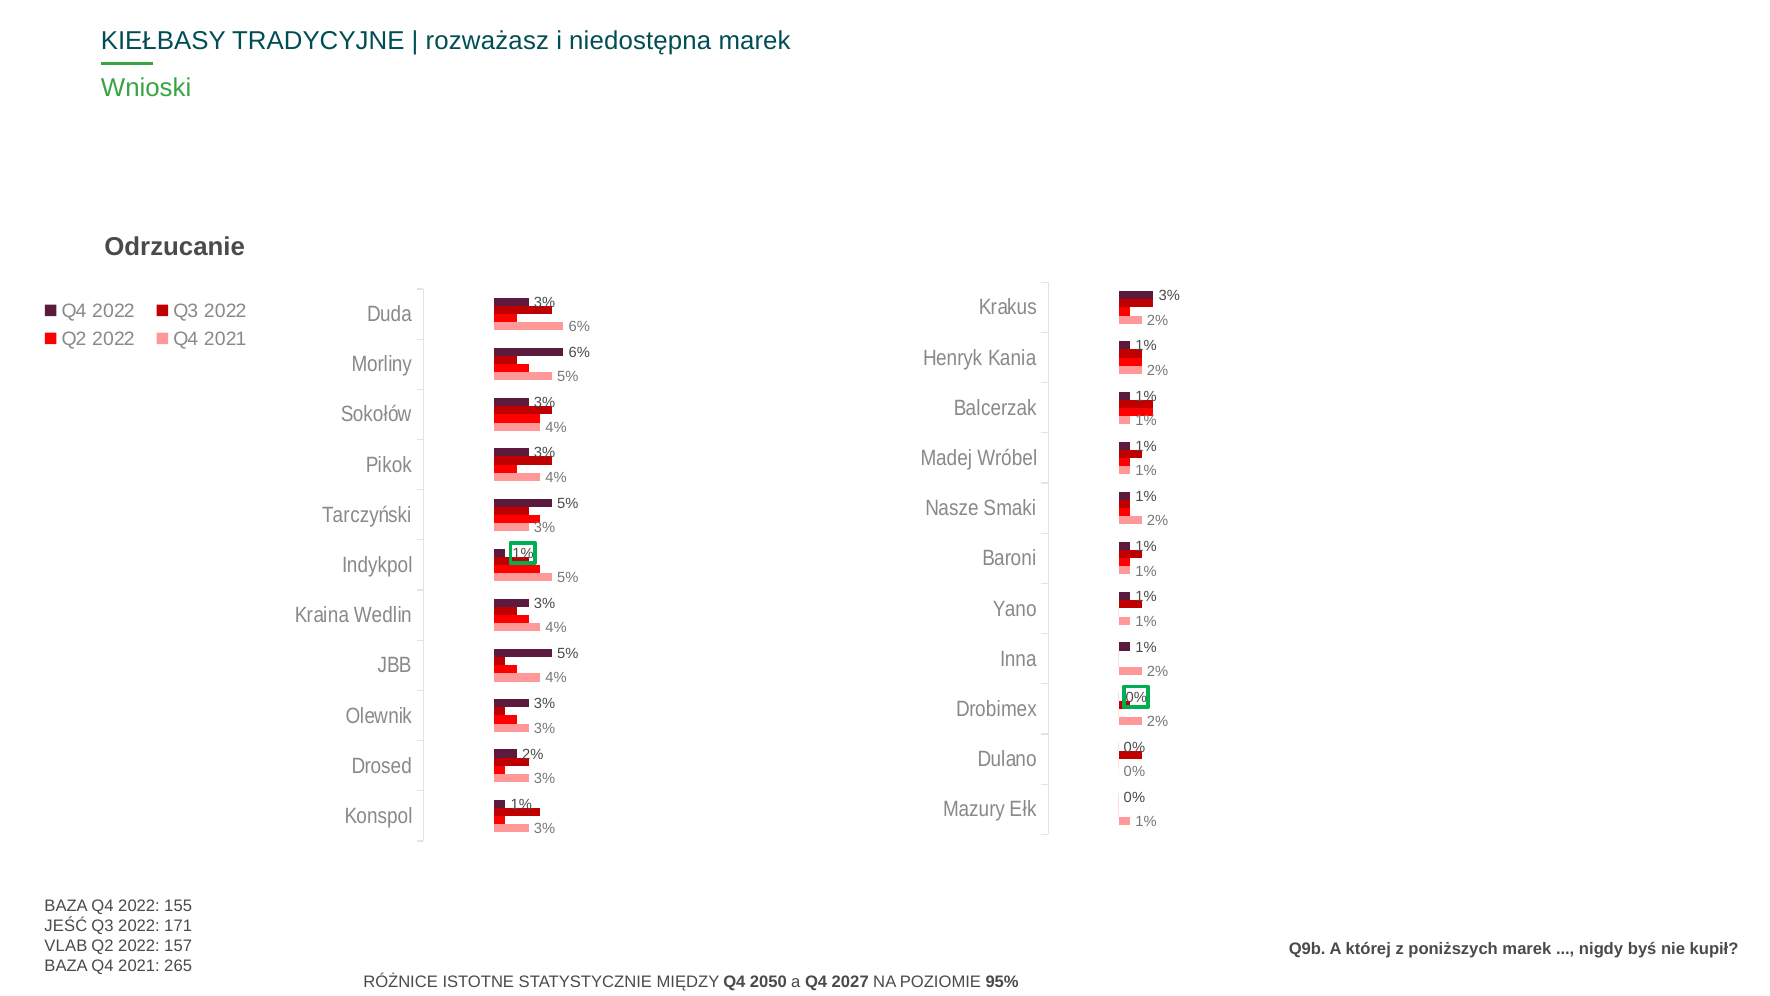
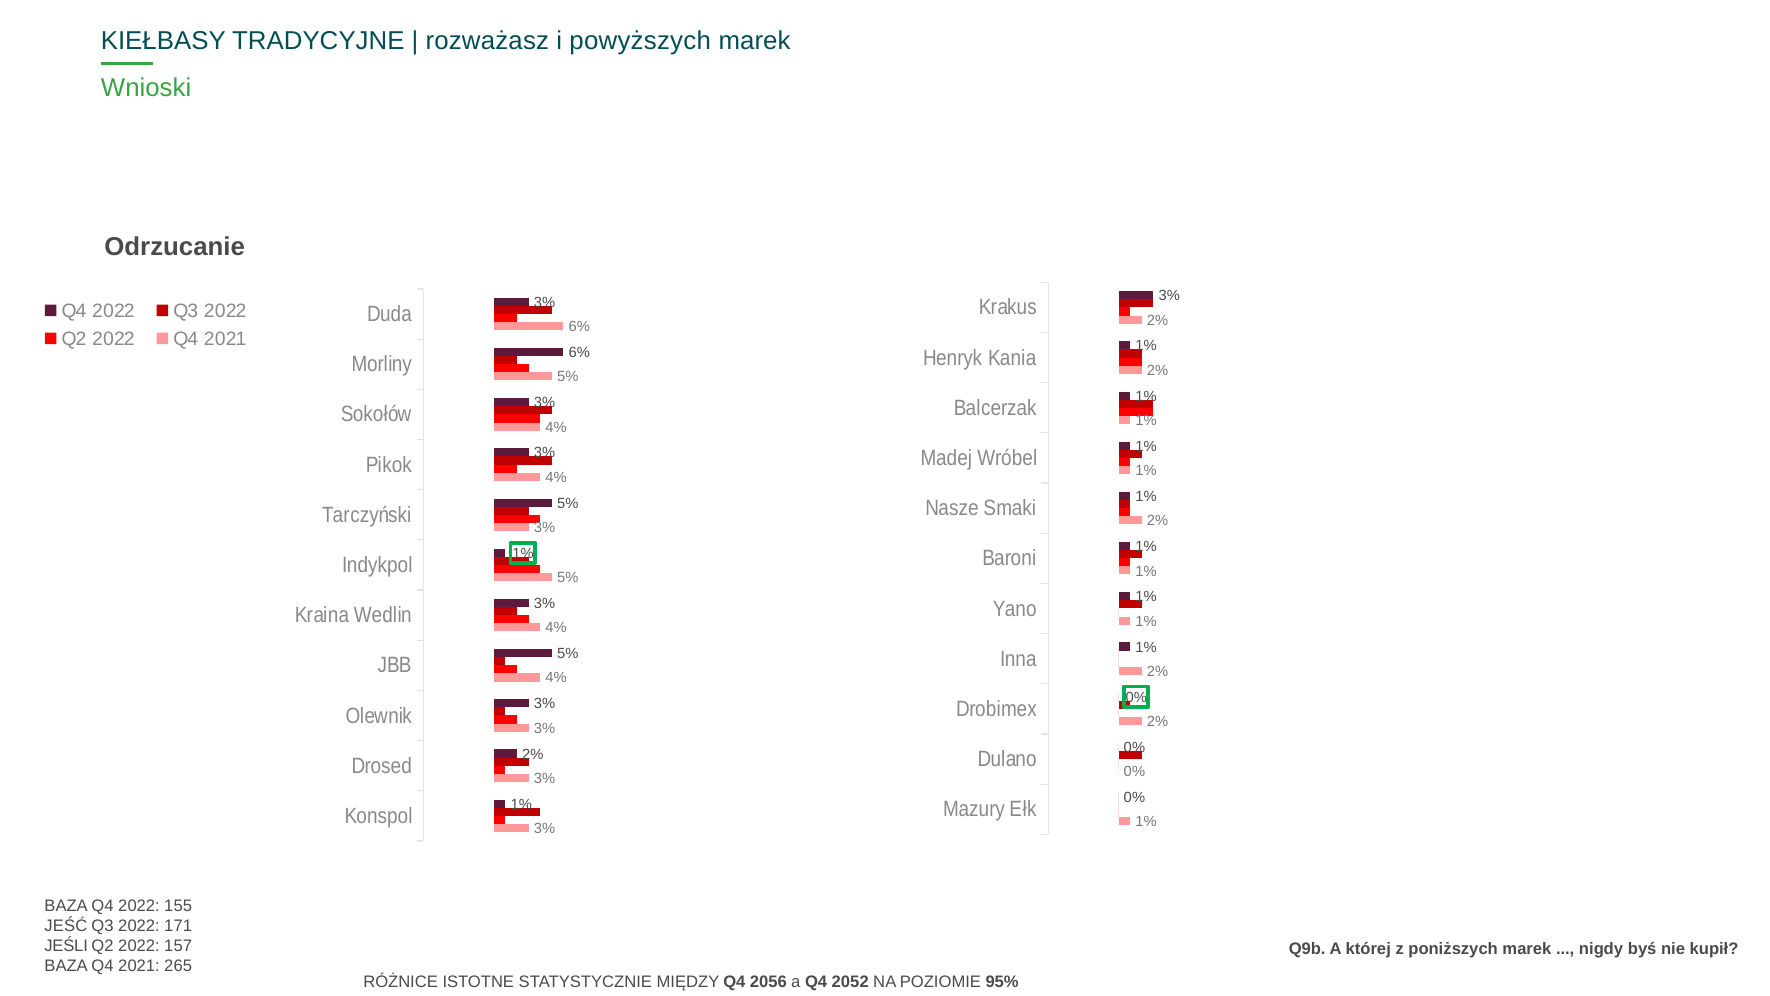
niedostępna: niedostępna -> powyższych (640, 41)
VLAB: VLAB -> JEŚLI (66, 946)
2050: 2050 -> 2056 (768, 981)
2027: 2027 -> 2052 (850, 981)
